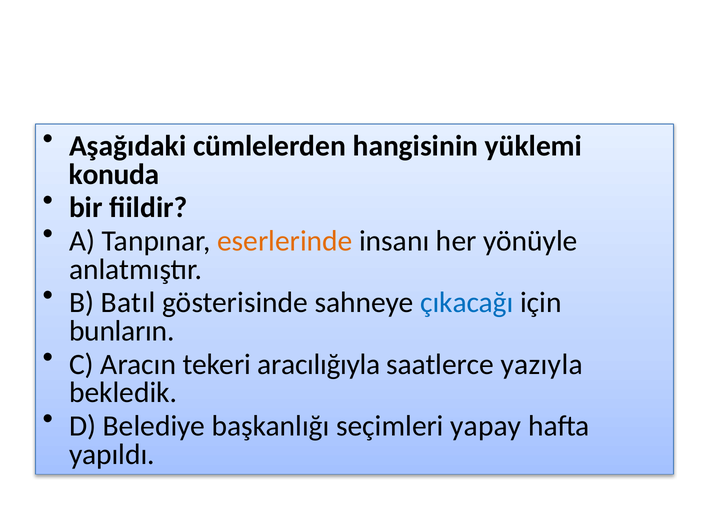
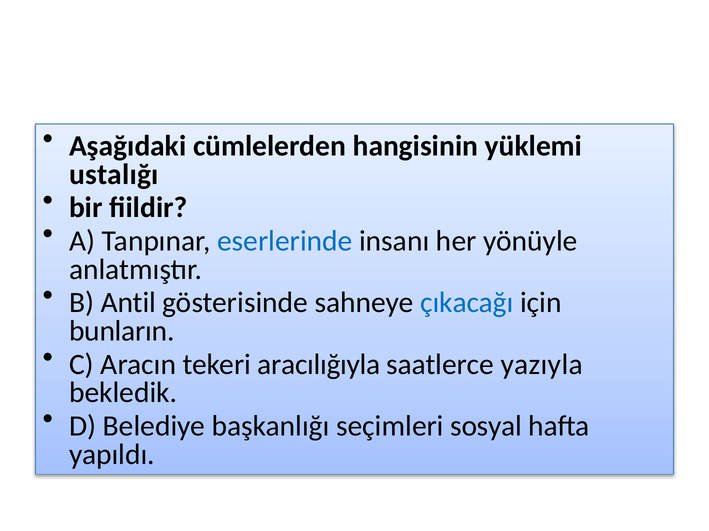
konuda: konuda -> ustalığı (114, 175)
eserlerinde colour: orange -> blue (285, 241)
Batıl: Batıl -> Antil (128, 303)
yapay: yapay -> sosyal (486, 427)
